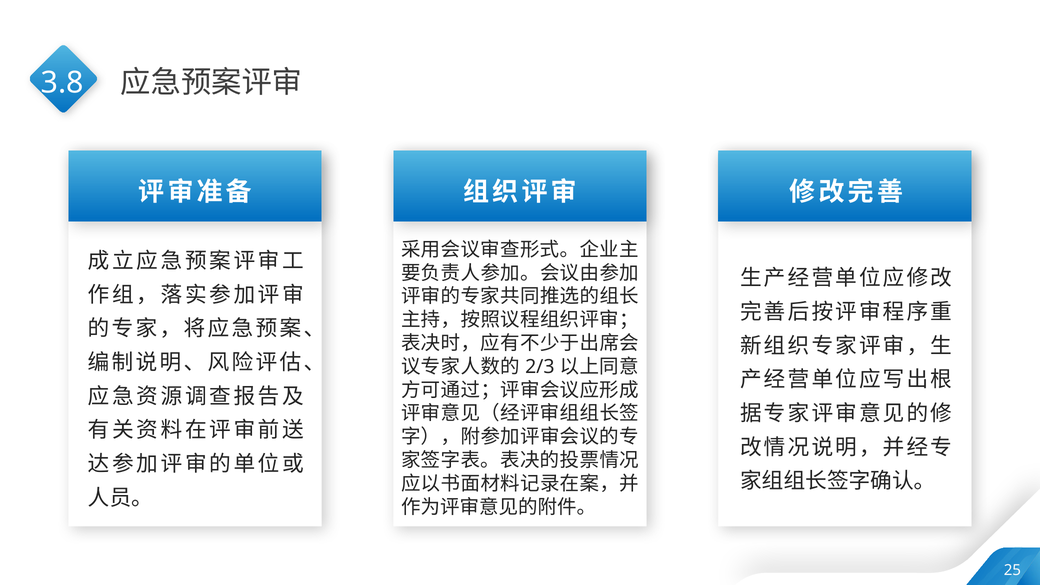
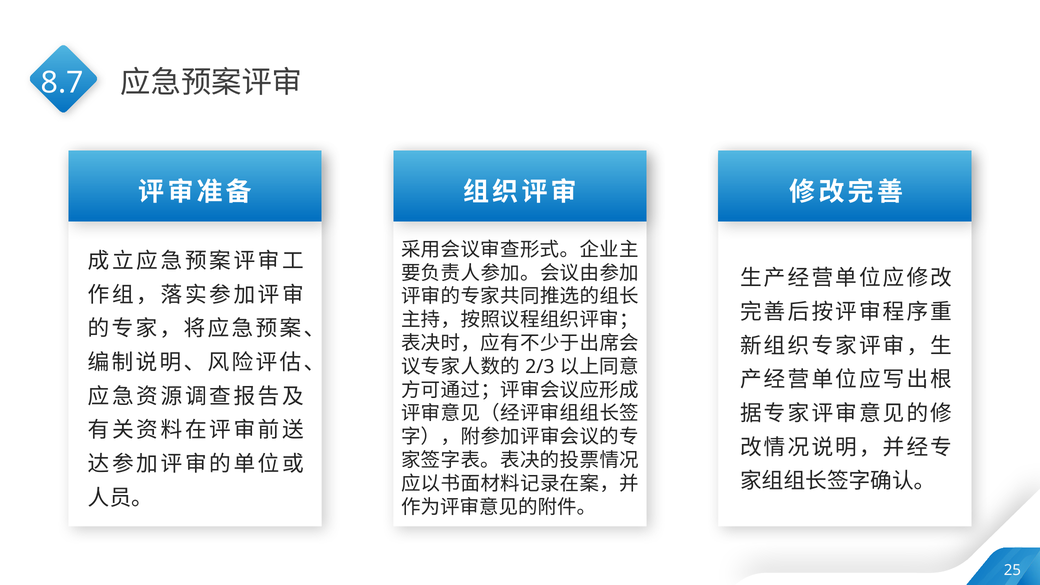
3.8: 3.8 -> 8.7 (62, 83)
